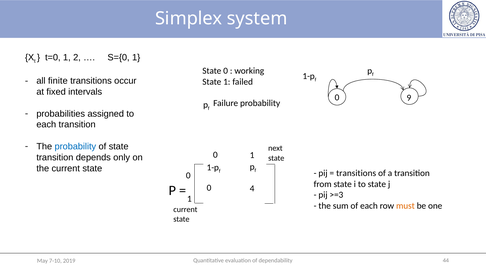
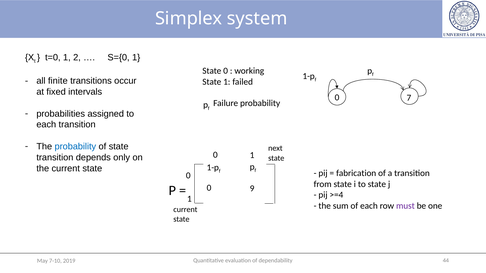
9: 9 -> 7 (409, 98)
transitions: transitions -> fabrication (356, 173)
4: 4 -> 9 (252, 189)
>=3: >=3 -> >=4 (336, 195)
must colour: orange -> purple (405, 206)
